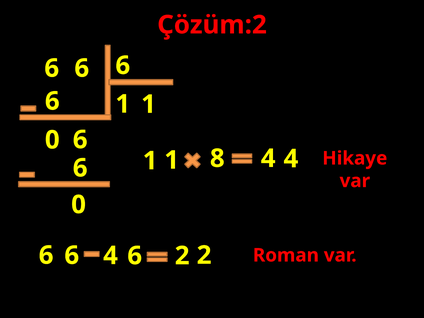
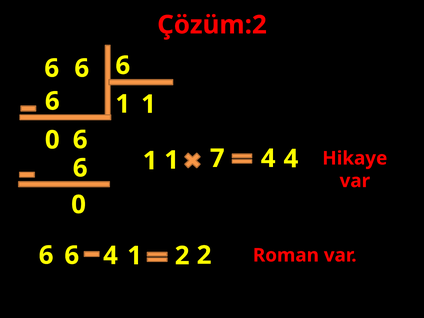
8: 8 -> 7 (217, 158)
6 4 6: 6 -> 1 (135, 256)
